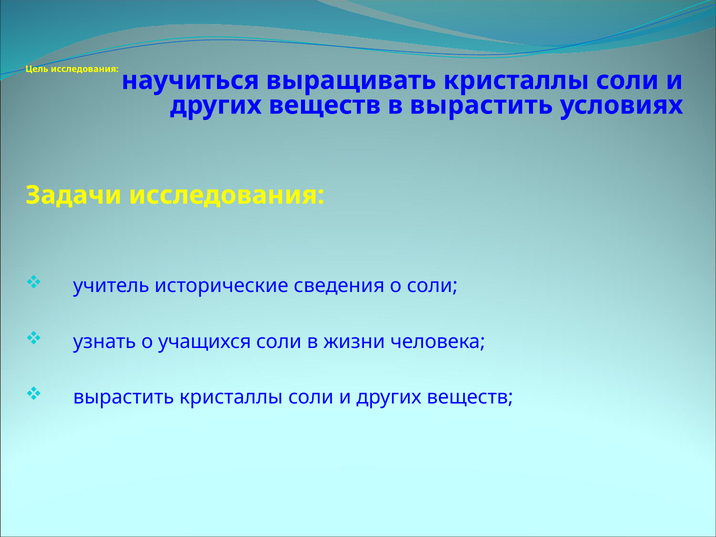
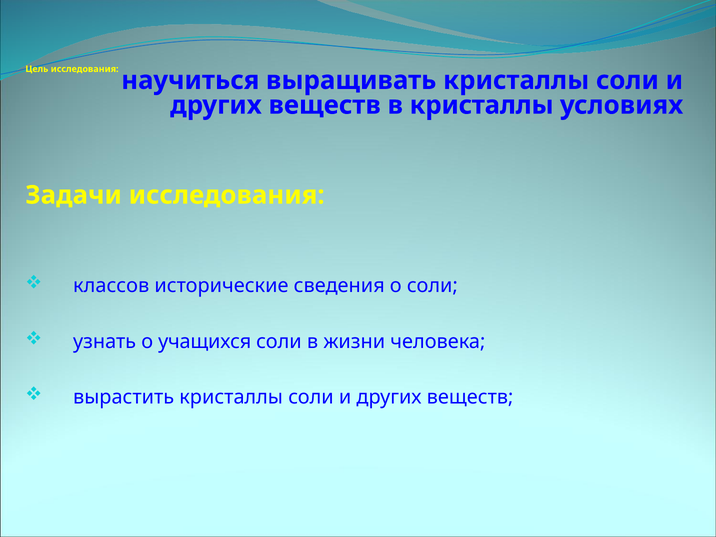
в вырастить: вырастить -> кристаллы (482, 105)
учитель: учитель -> классов (111, 286)
